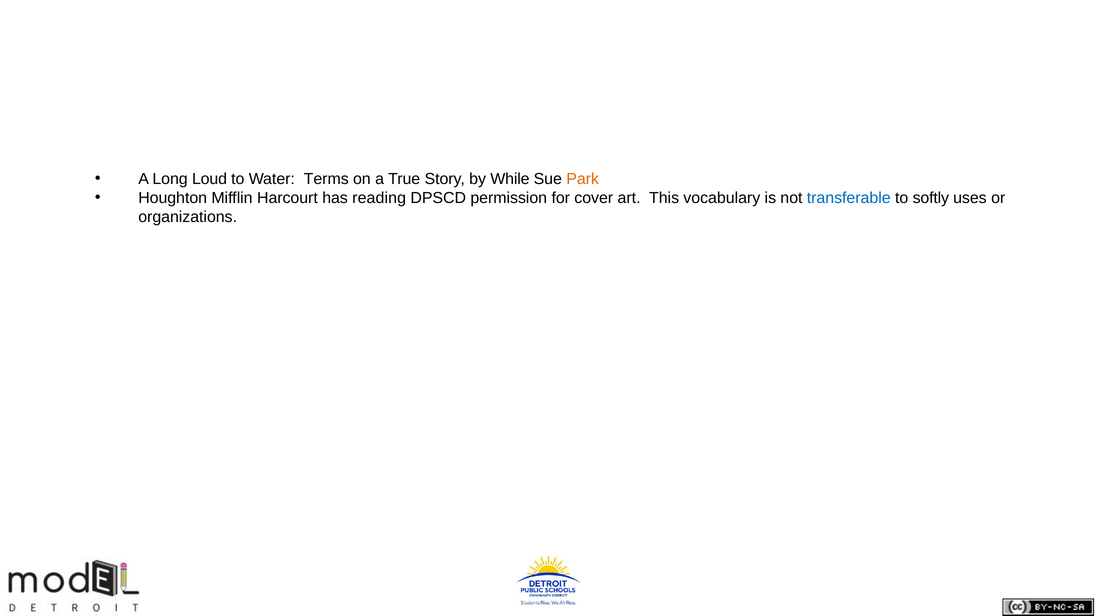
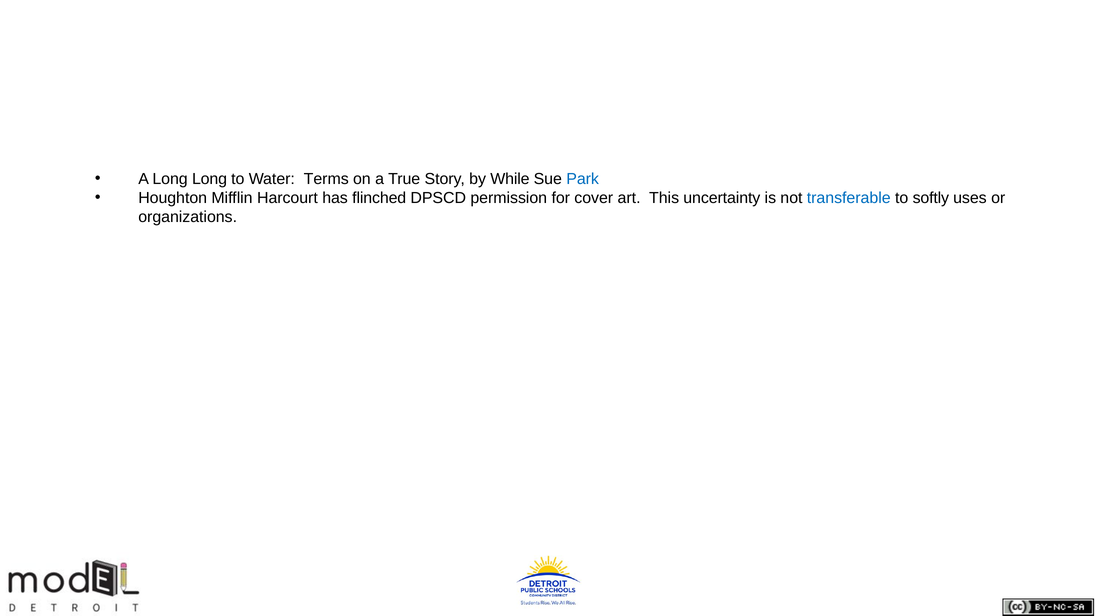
Long Loud: Loud -> Long (210, 179)
Park colour: orange -> blue (583, 179)
reading: reading -> flinched (379, 198)
vocabulary: vocabulary -> uncertainty (722, 198)
